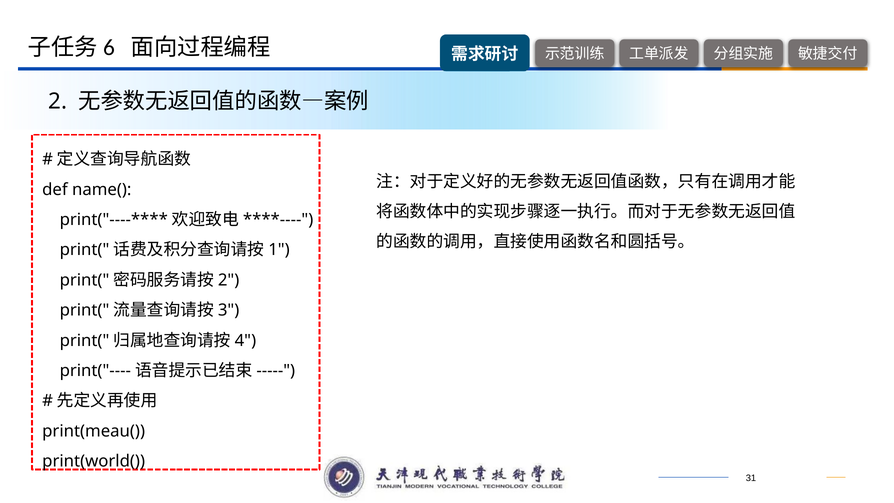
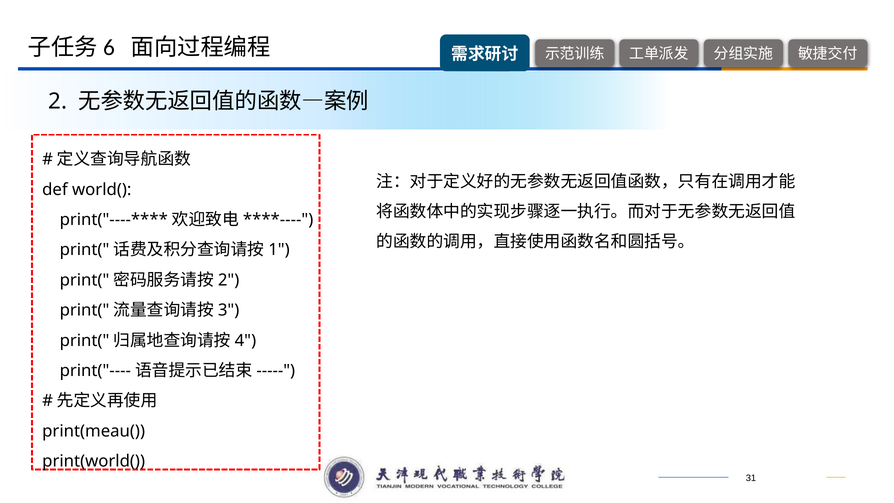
name(: name( -> world( (102, 190)
